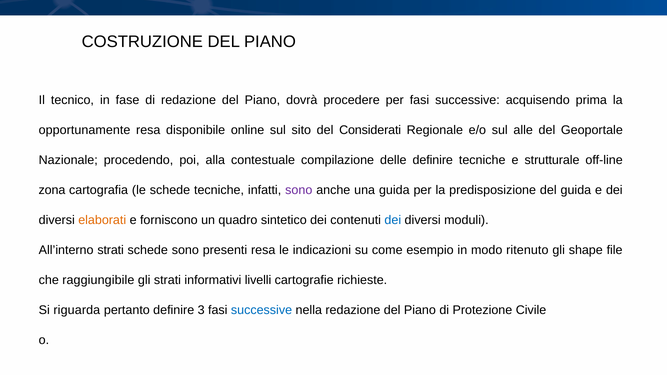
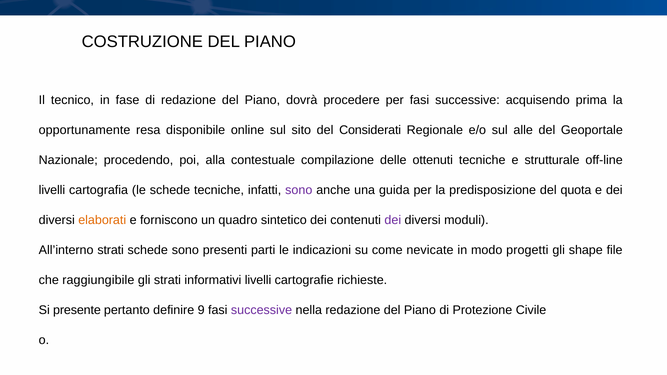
delle definire: definire -> ottenuti (433, 160)
zona: zona -> livelli (52, 190)
del guida: guida -> quota (576, 190)
dei colour: blue -> purple (393, 220)
presenti resa: resa -> parti (263, 250)
esempio: esempio -> nevicate (430, 250)
ritenuto: ritenuto -> progetti (527, 250)
riguarda: riguarda -> presente (77, 310)
3: 3 -> 9 (201, 310)
successive colour: blue -> purple (262, 310)
